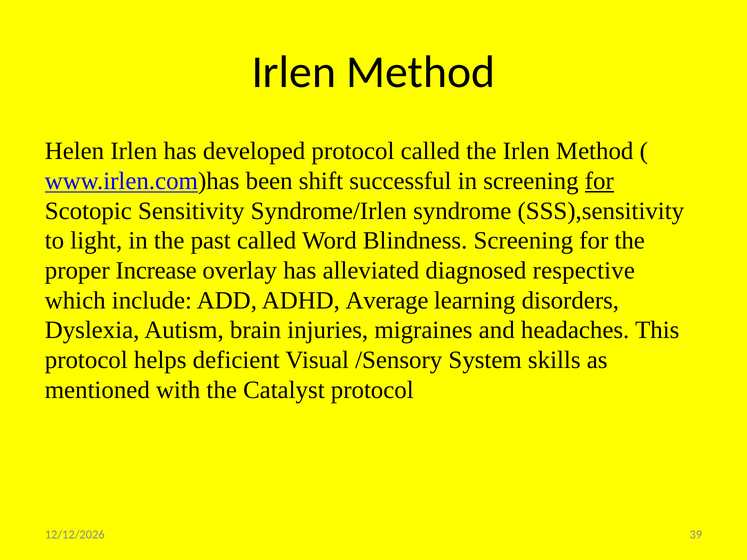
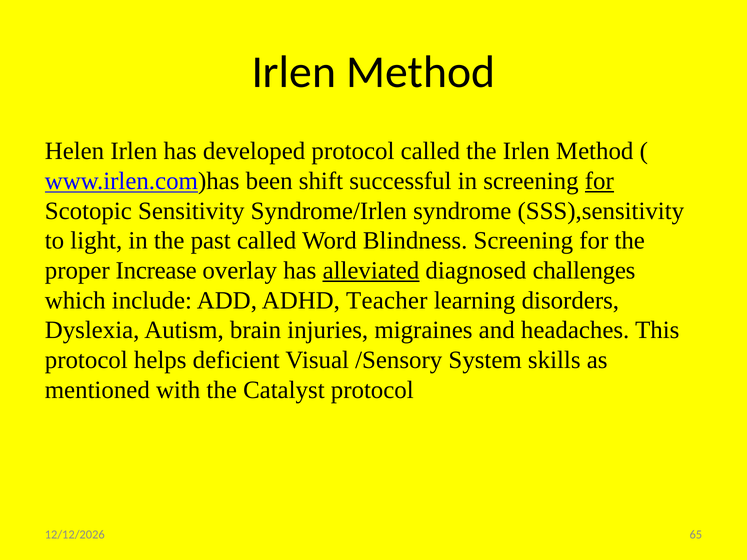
alleviated underline: none -> present (371, 271)
respective: respective -> challenges (584, 271)
Average: Average -> Teacher (387, 301)
39: 39 -> 65 (696, 535)
